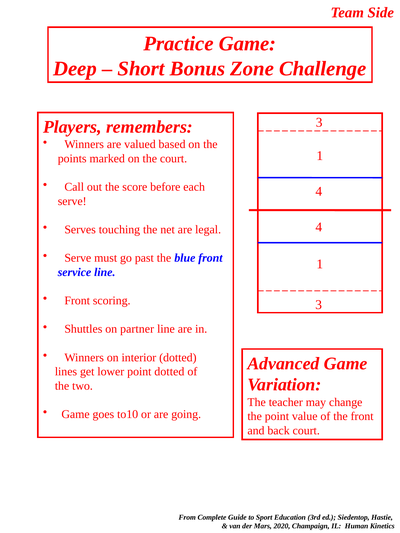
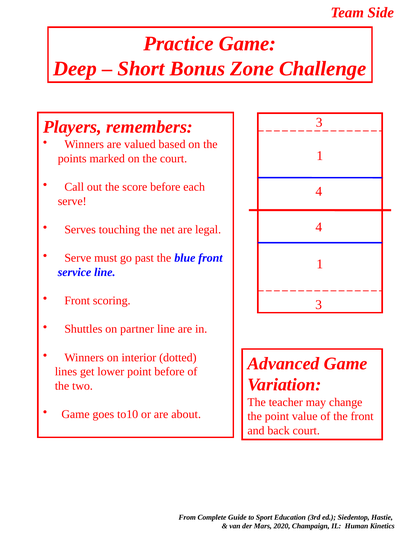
point dotted: dotted -> before (169, 372)
going: going -> about (186, 415)
